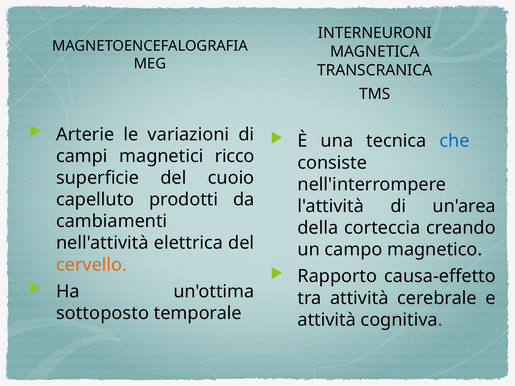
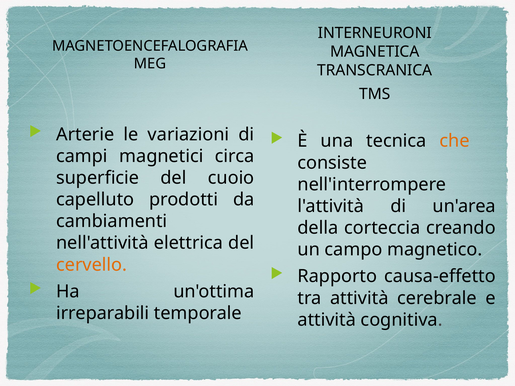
che colour: blue -> orange (455, 141)
ricco: ricco -> circa (235, 156)
sottoposto: sottoposto -> irreparabili (103, 313)
